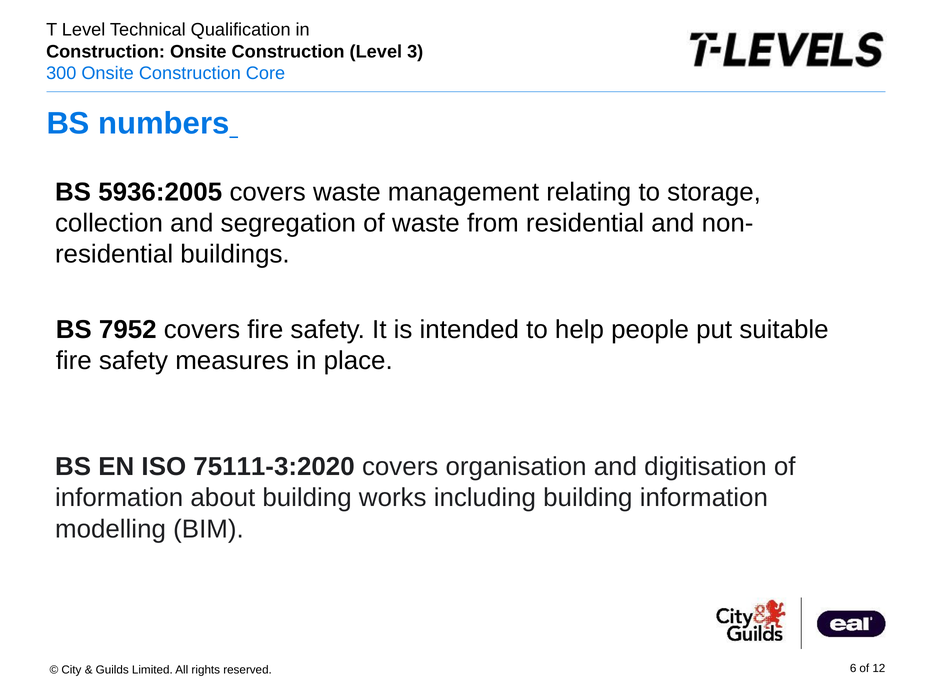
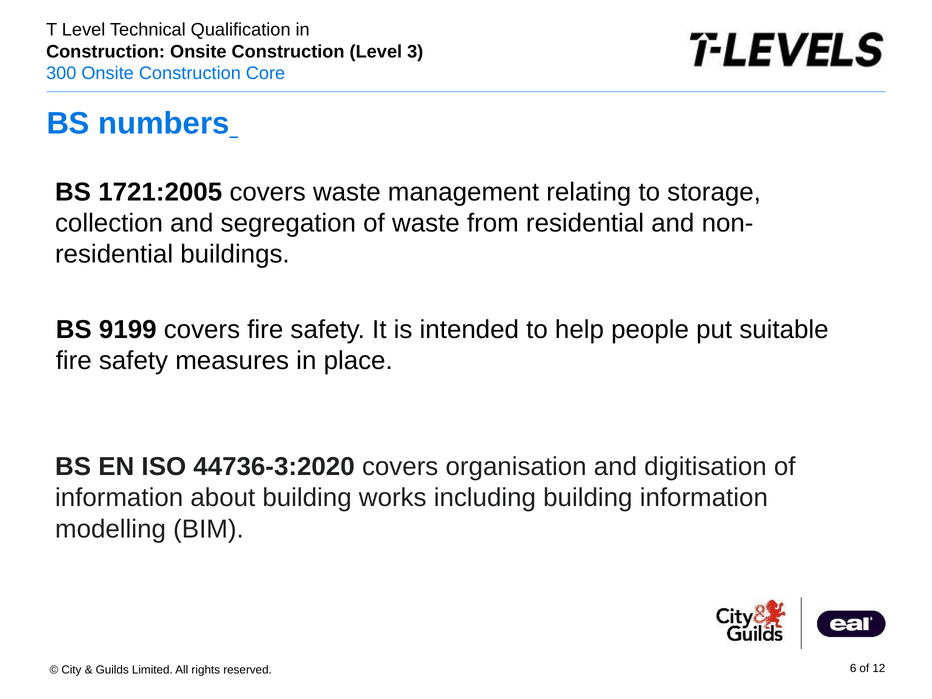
5936:2005: 5936:2005 -> 1721:2005 (160, 192)
7952: 7952 -> 9199 (128, 330)
75111-3:2020: 75111-3:2020 -> 44736-3:2020 (274, 467)
